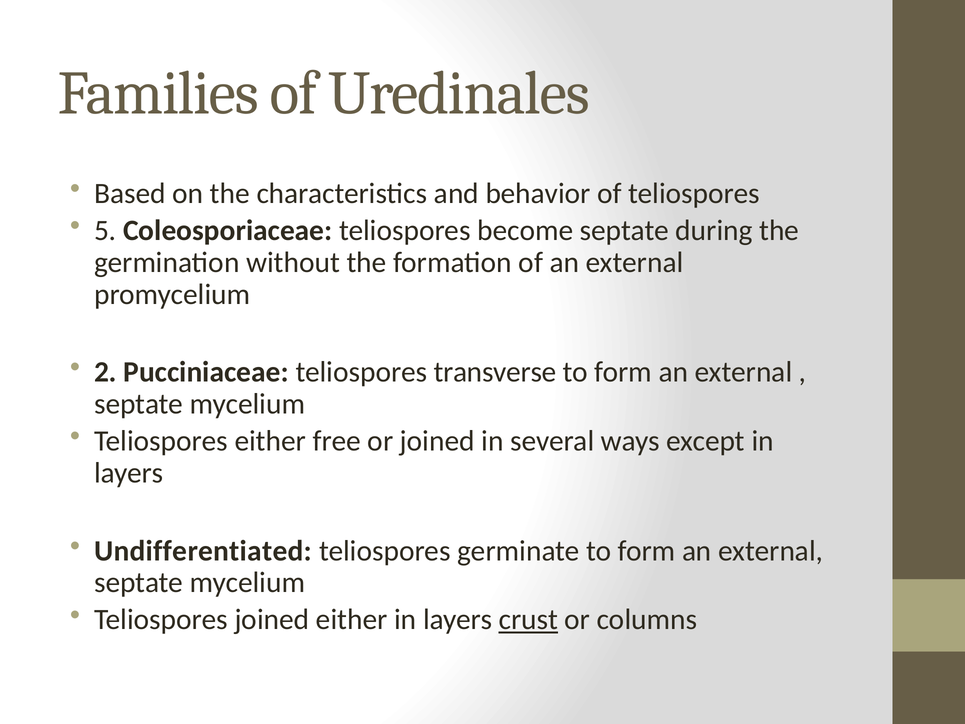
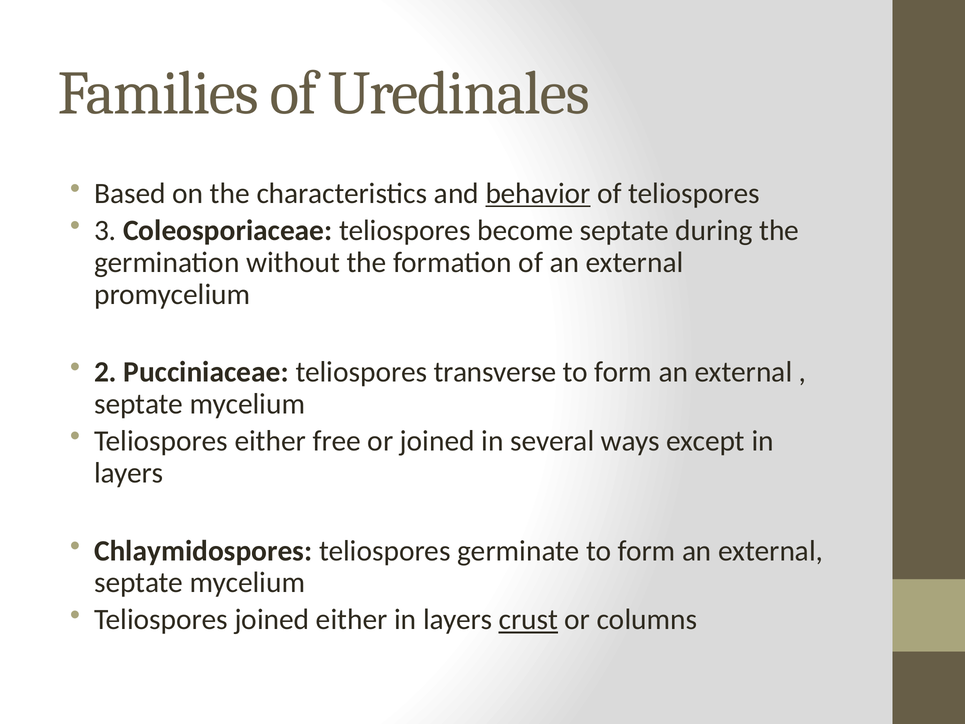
behavior underline: none -> present (538, 193)
5: 5 -> 3 (105, 231)
Undifferentiated: Undifferentiated -> Chlaymidospores (203, 551)
